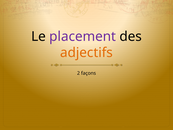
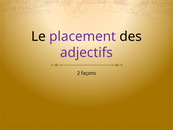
adjectifs colour: orange -> purple (86, 53)
